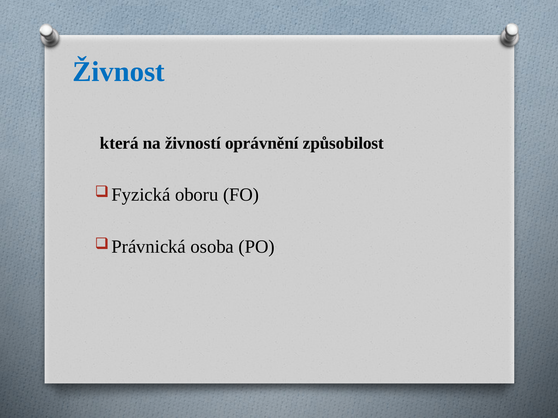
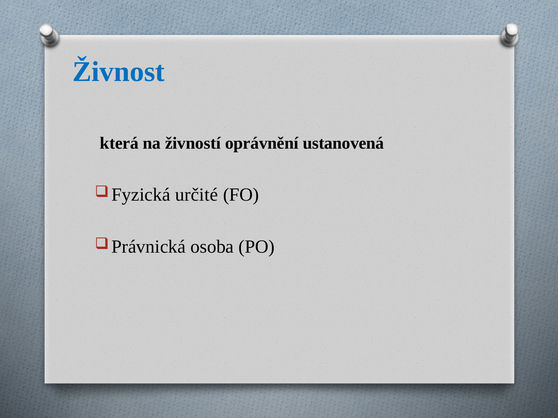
způsobilost: způsobilost -> ustanovená (343, 144)
oboru: oboru -> určité (197, 195)
